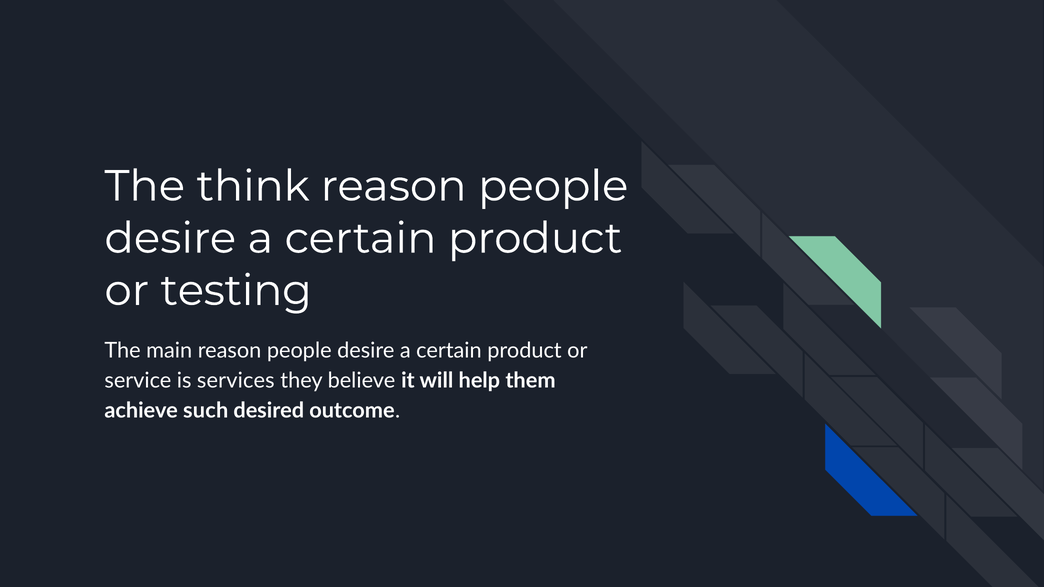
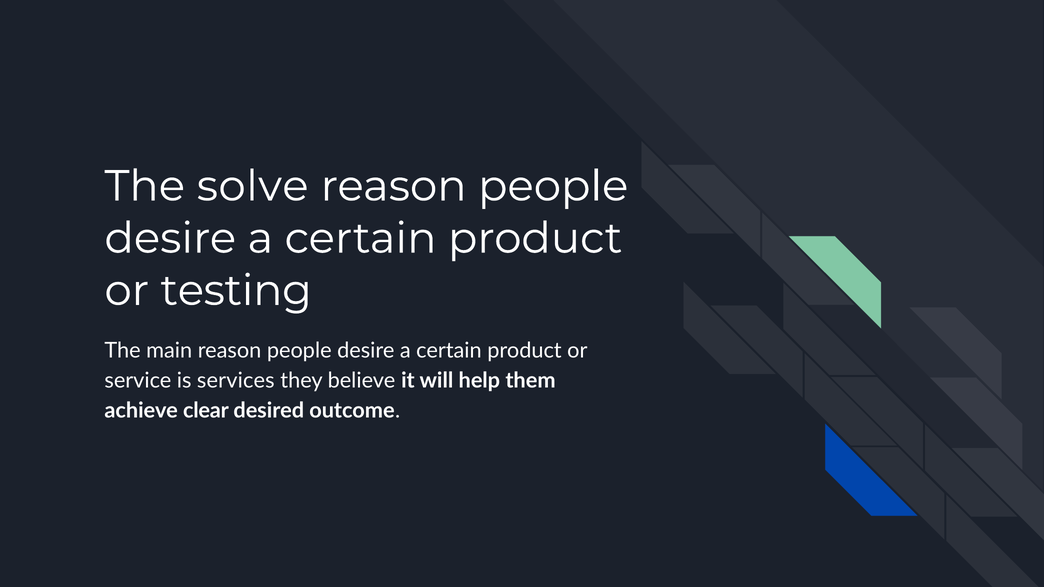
think: think -> solve (253, 186)
such: such -> clear (206, 411)
